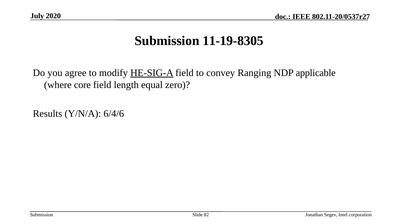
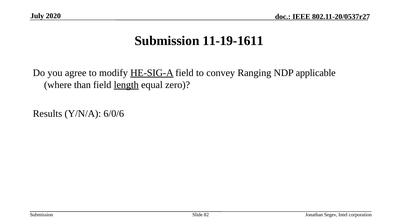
11-19-8305: 11-19-8305 -> 11-19-1611 (233, 41)
core: core -> than (82, 85)
length underline: none -> present (126, 85)
6/4/6: 6/4/6 -> 6/0/6 (114, 114)
